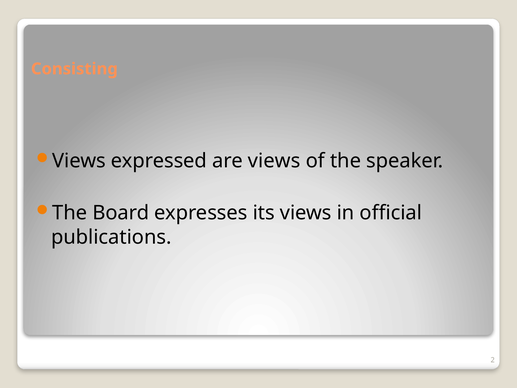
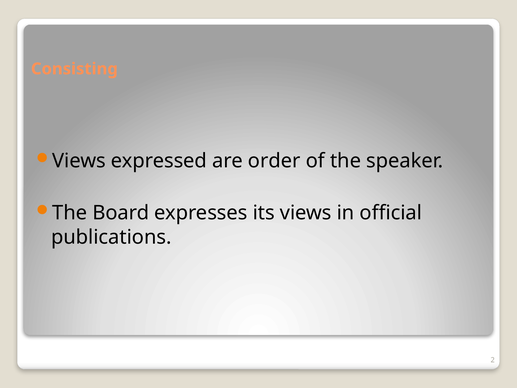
are views: views -> order (274, 161)
